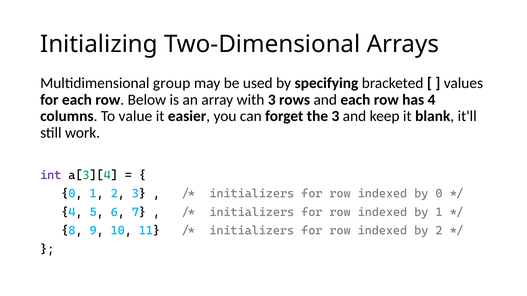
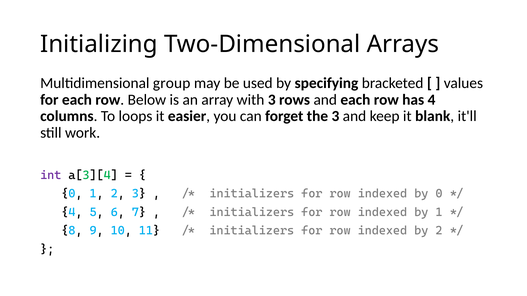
value: value -> loops (135, 116)
